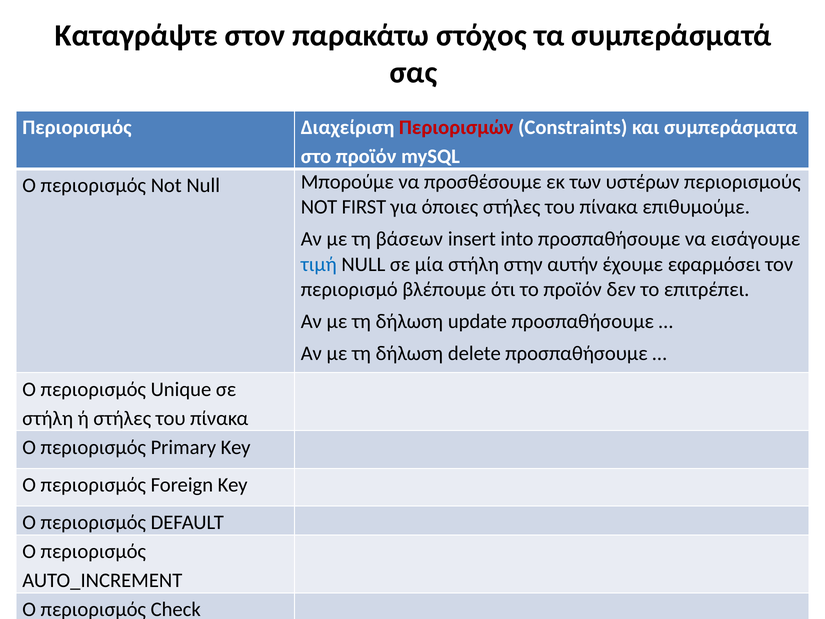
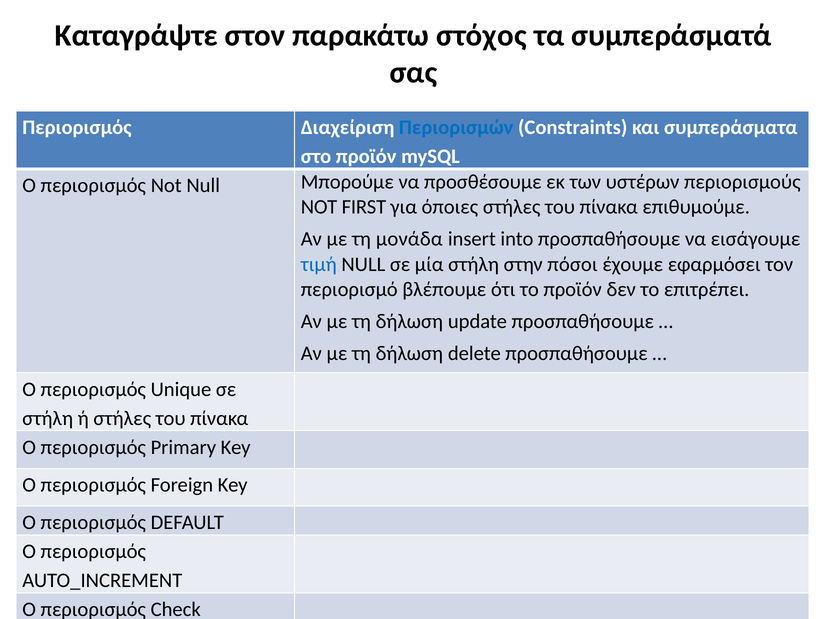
Περιορισμών colour: red -> blue (456, 128)
βάσεων: βάσεων -> μονάδα (409, 239)
αυτήν: αυτήν -> πόσοι (572, 264)
